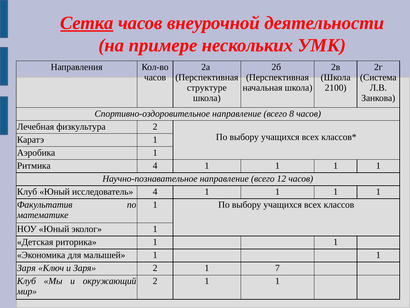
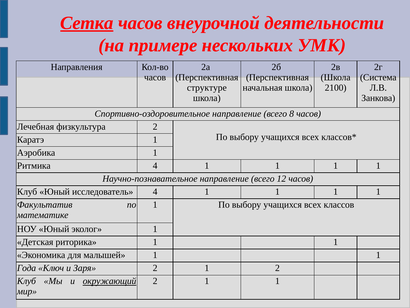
Заря: Заря -> Года (27, 268)
1 7: 7 -> 2 (277, 268)
окружающий underline: none -> present (110, 281)
